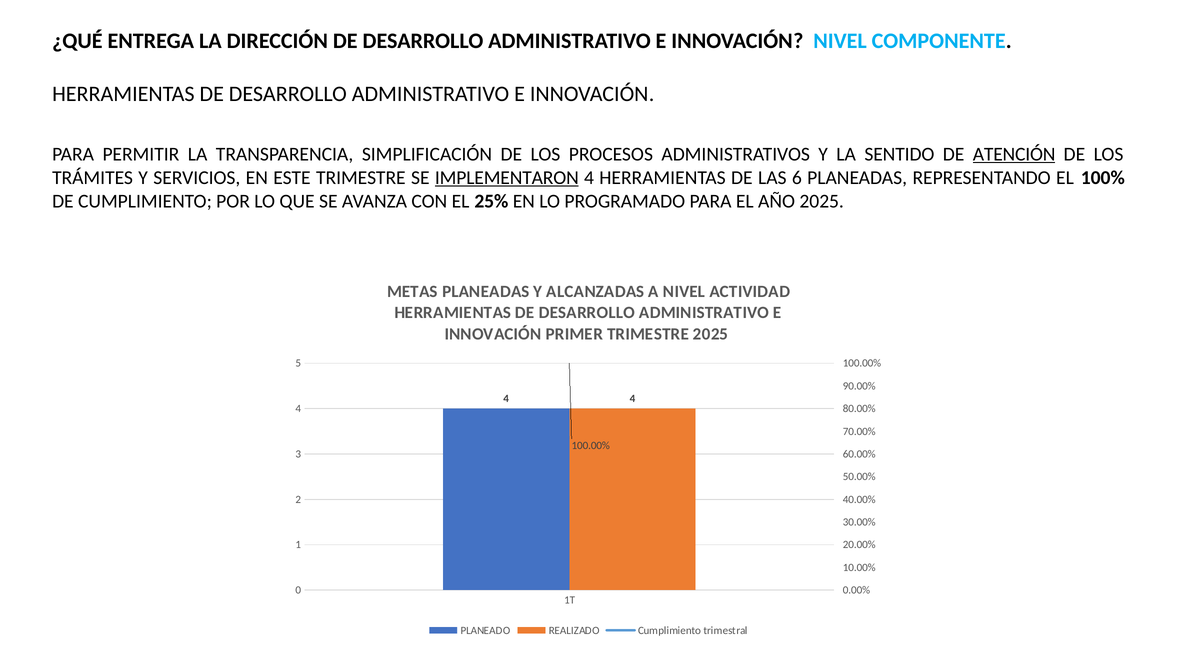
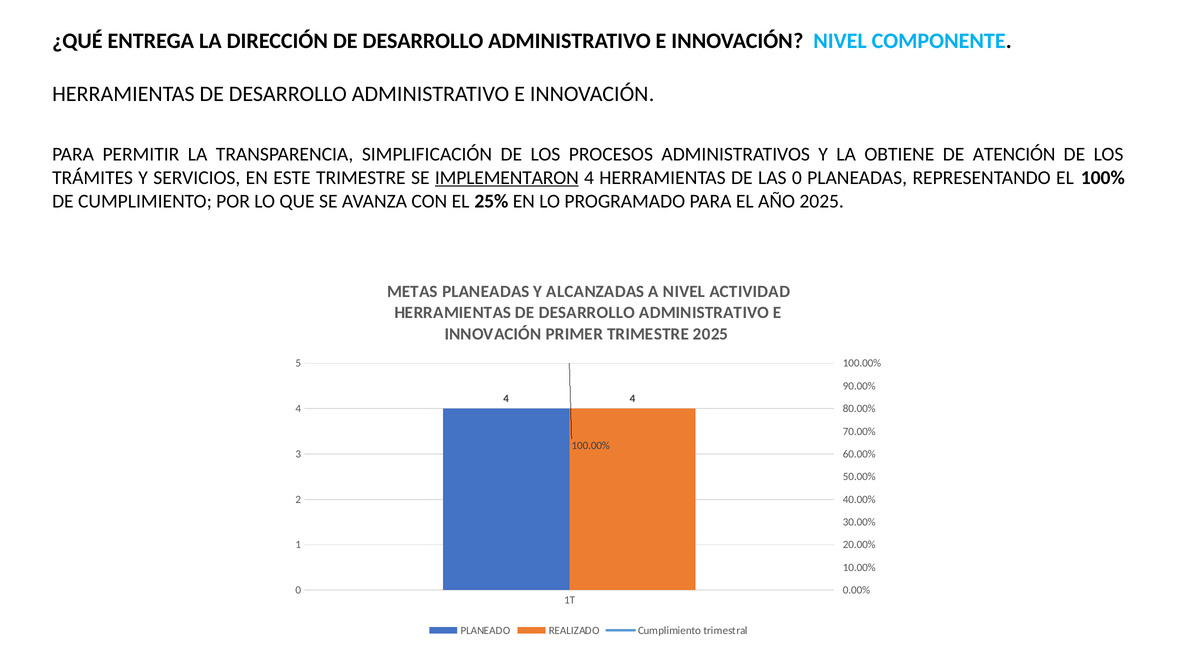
SENTIDO: SENTIDO -> OBTIENE (899, 154)
ATENCIÓN underline: present -> none (1014, 154)
LAS 6: 6 -> 0 (797, 178)
